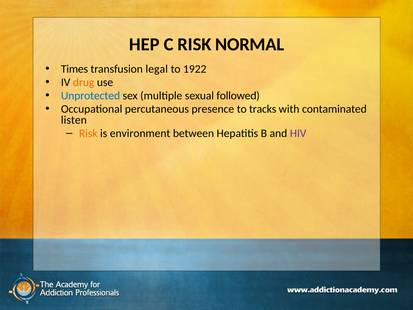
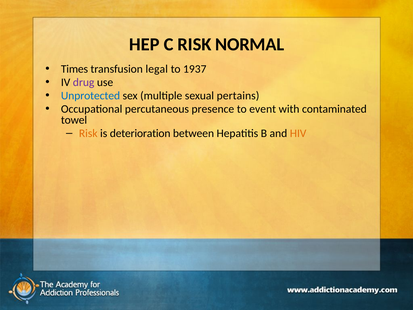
1922: 1922 -> 1937 (195, 69)
drug colour: orange -> purple (84, 82)
followed: followed -> pertains (238, 96)
tracks: tracks -> event (263, 109)
listen: listen -> towel (74, 120)
environment: environment -> deterioration (140, 133)
HIV colour: purple -> orange (298, 133)
